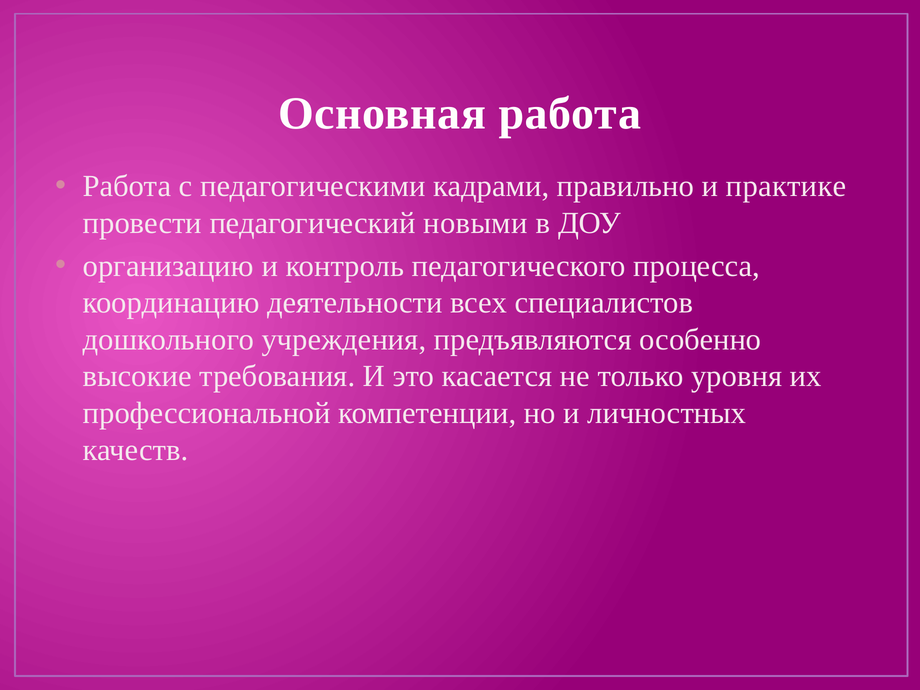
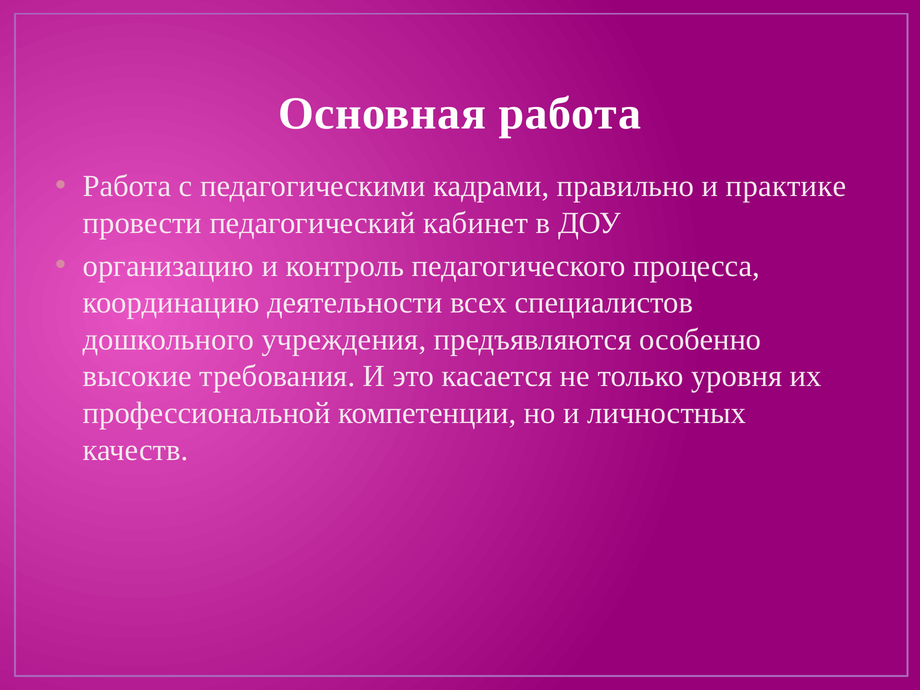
новыми: новыми -> кабинет (476, 223)
